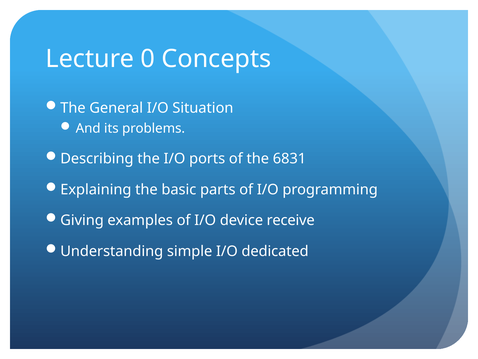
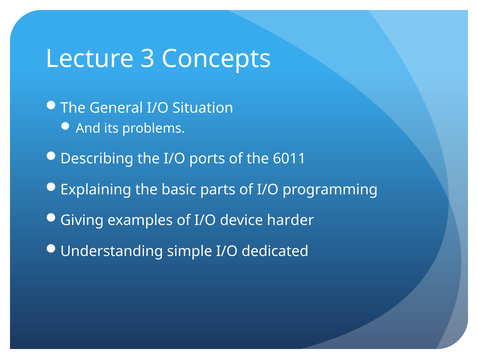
0: 0 -> 3 (148, 59)
6831: 6831 -> 6011 (289, 159)
receive: receive -> harder (290, 220)
